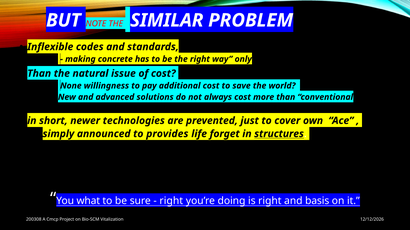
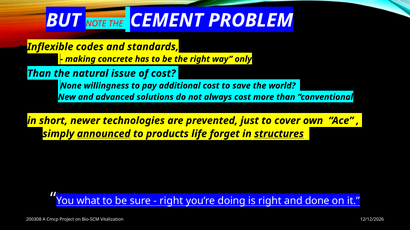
SIMILAR: SIMILAR -> CEMENT (167, 20)
announced underline: none -> present (104, 134)
provides: provides -> products (167, 134)
basis: basis -> done (317, 201)
